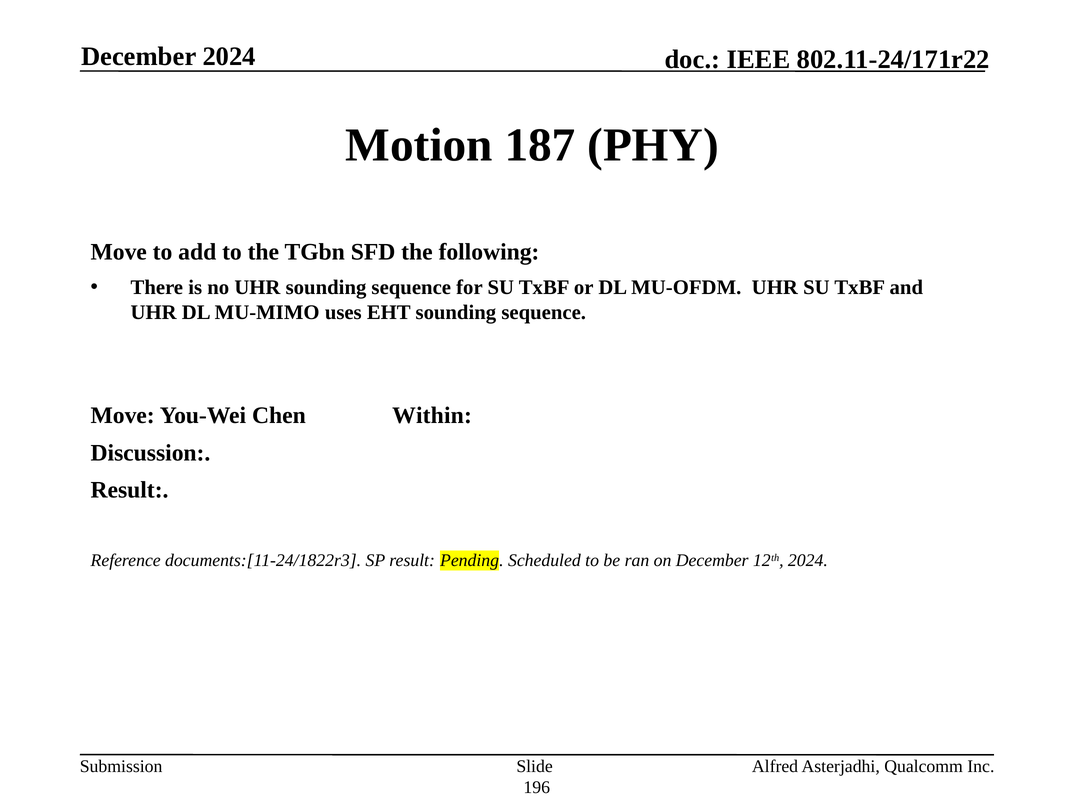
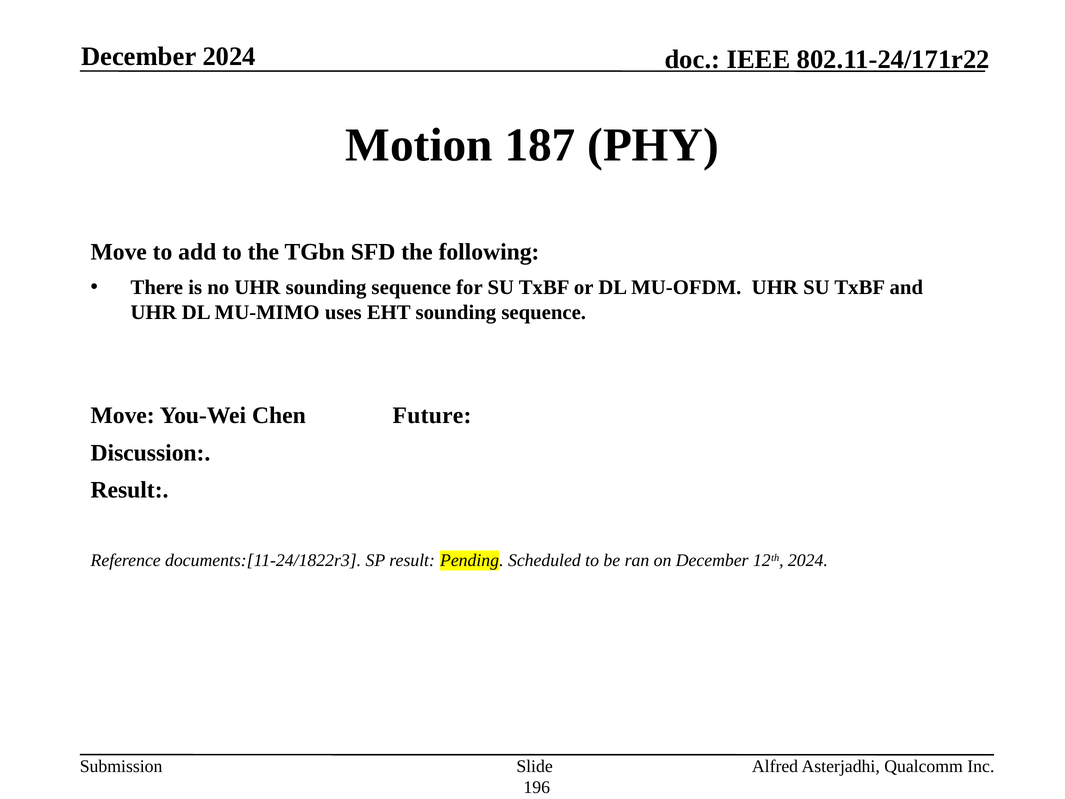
Within: Within -> Future (432, 415)
